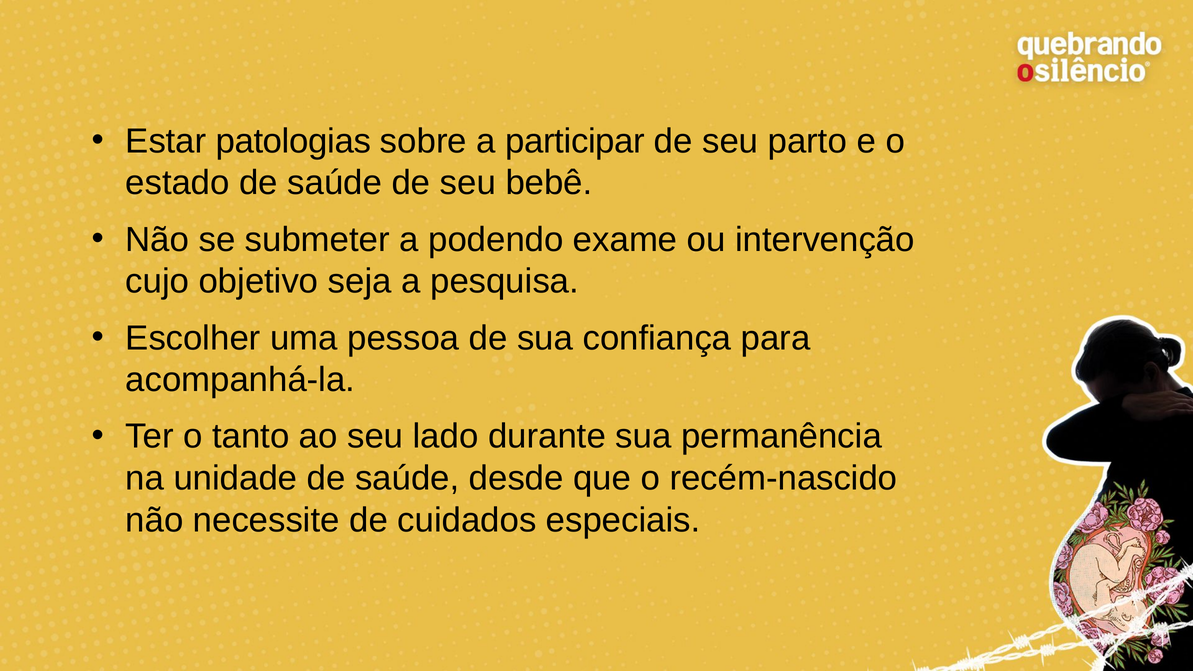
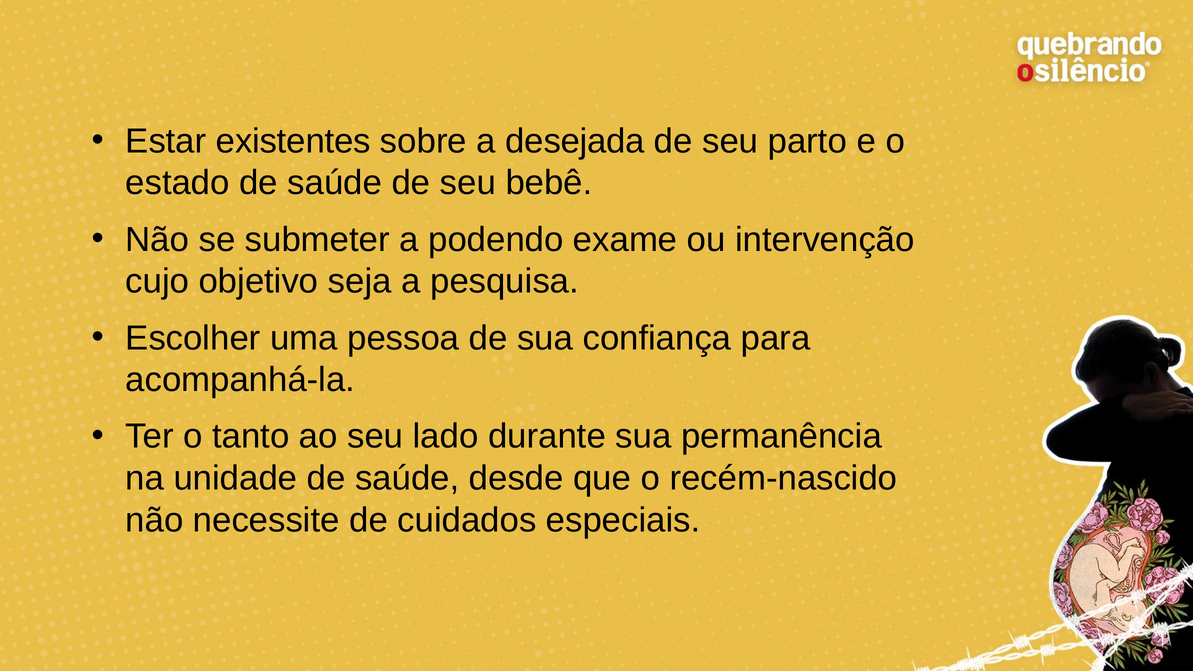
patologias: patologias -> existentes (293, 141)
participar: participar -> desejada (575, 141)
